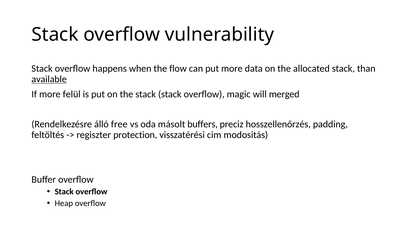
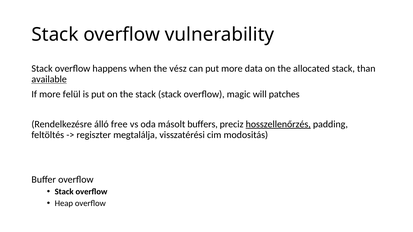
flow: flow -> vész (178, 69)
merged: merged -> patches (284, 94)
hosszellenőrzés underline: none -> present (278, 124)
protection: protection -> megtalálja (135, 135)
